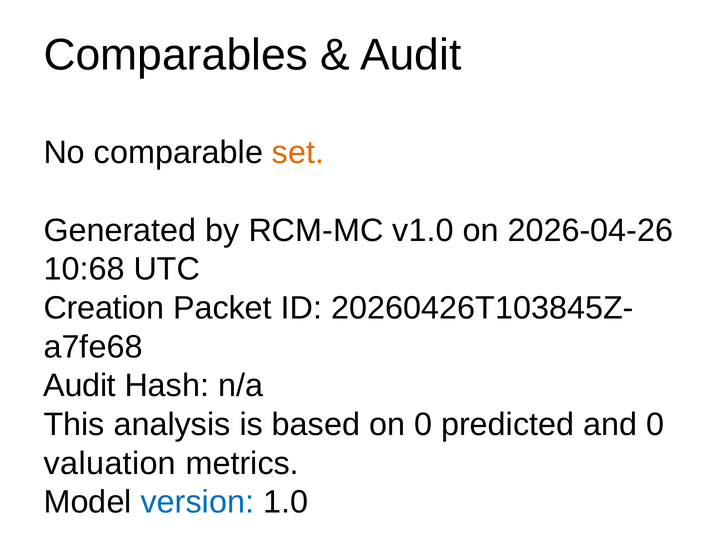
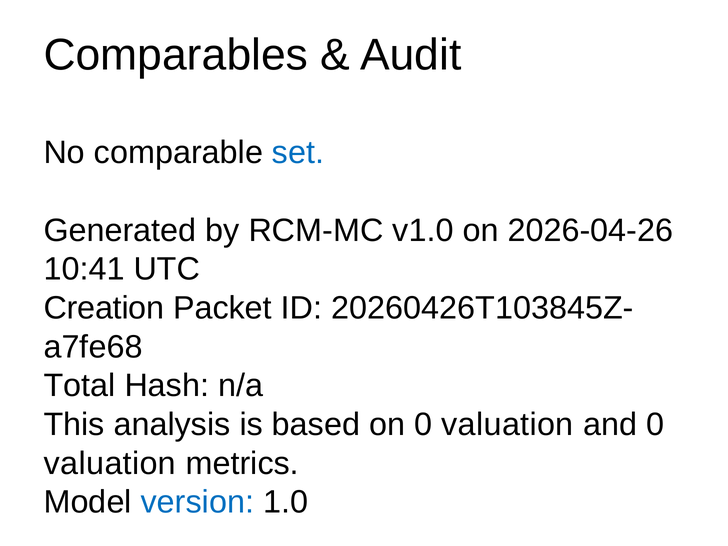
set colour: orange -> blue (298, 153)
10:68: 10:68 -> 10:41 (84, 269)
Audit: Audit -> Total (80, 386)
on 0 predicted: predicted -> valuation (507, 425)
